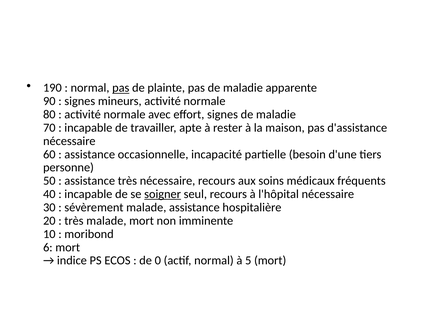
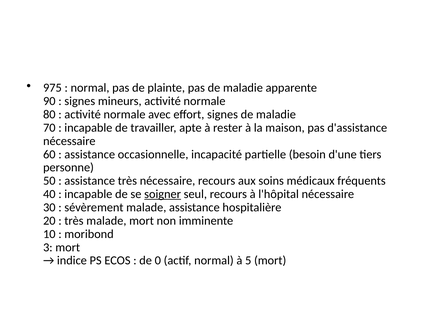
190: 190 -> 975 (52, 88)
pas underline: present -> none (121, 88)
6: 6 -> 3 (48, 247)
